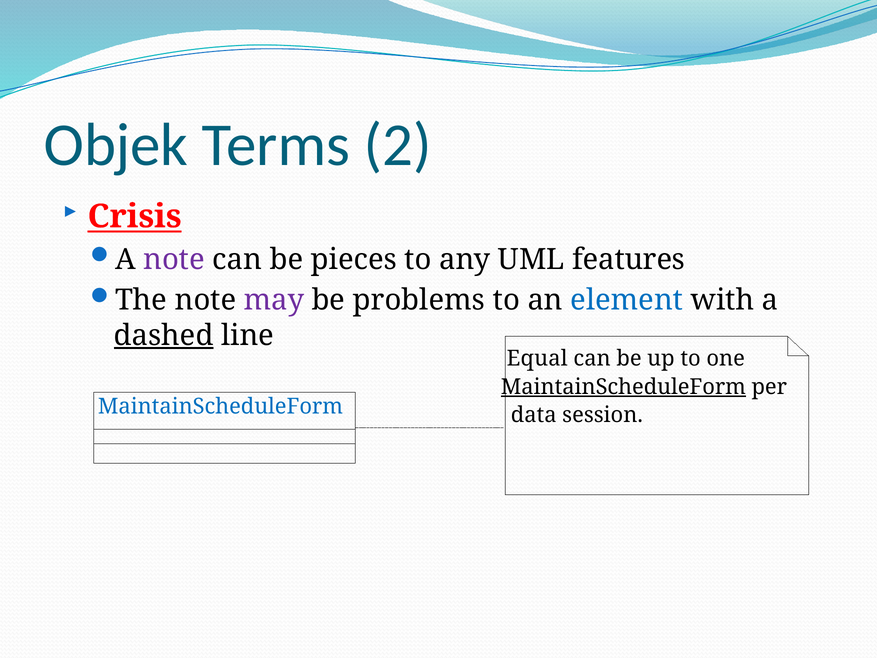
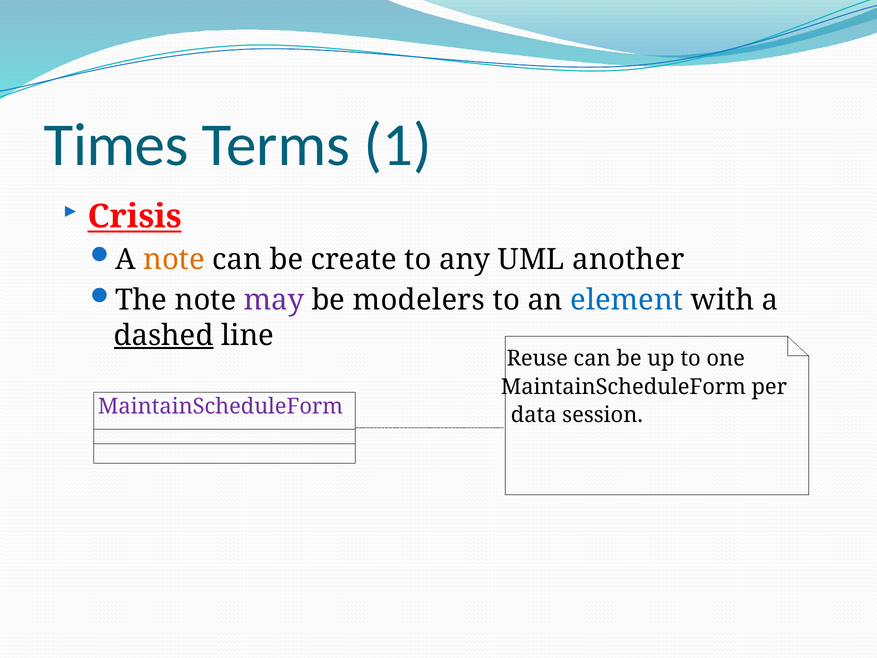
Objek: Objek -> Times (116, 145)
2: 2 -> 1 (398, 145)
note colour: purple -> orange (174, 259)
pieces: pieces -> create (354, 259)
features: features -> another (628, 259)
problems: problems -> modelers (419, 300)
Equal: Equal -> Reuse (537, 358)
MaintainScheduleForm underline: present -> none (623, 387)
MaintainScheduleForm colour: blue -> purple (220, 406)
